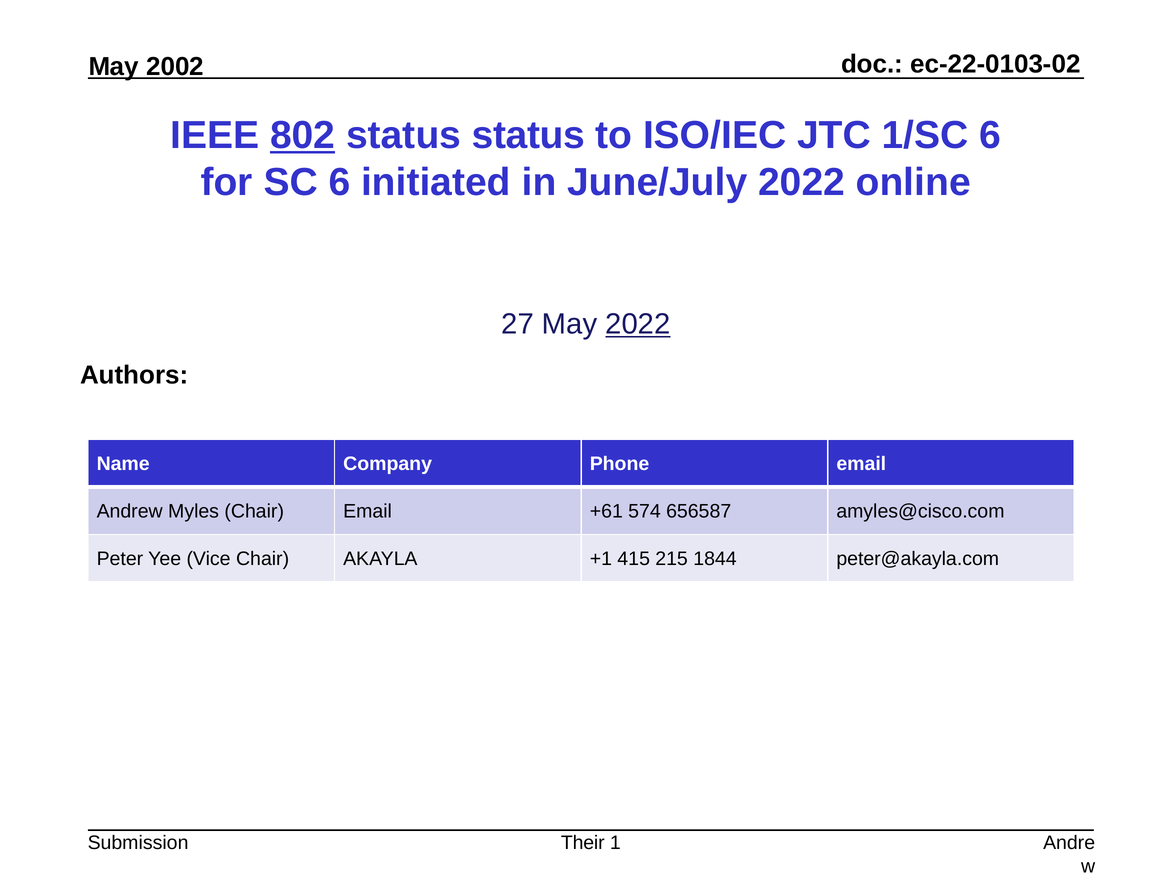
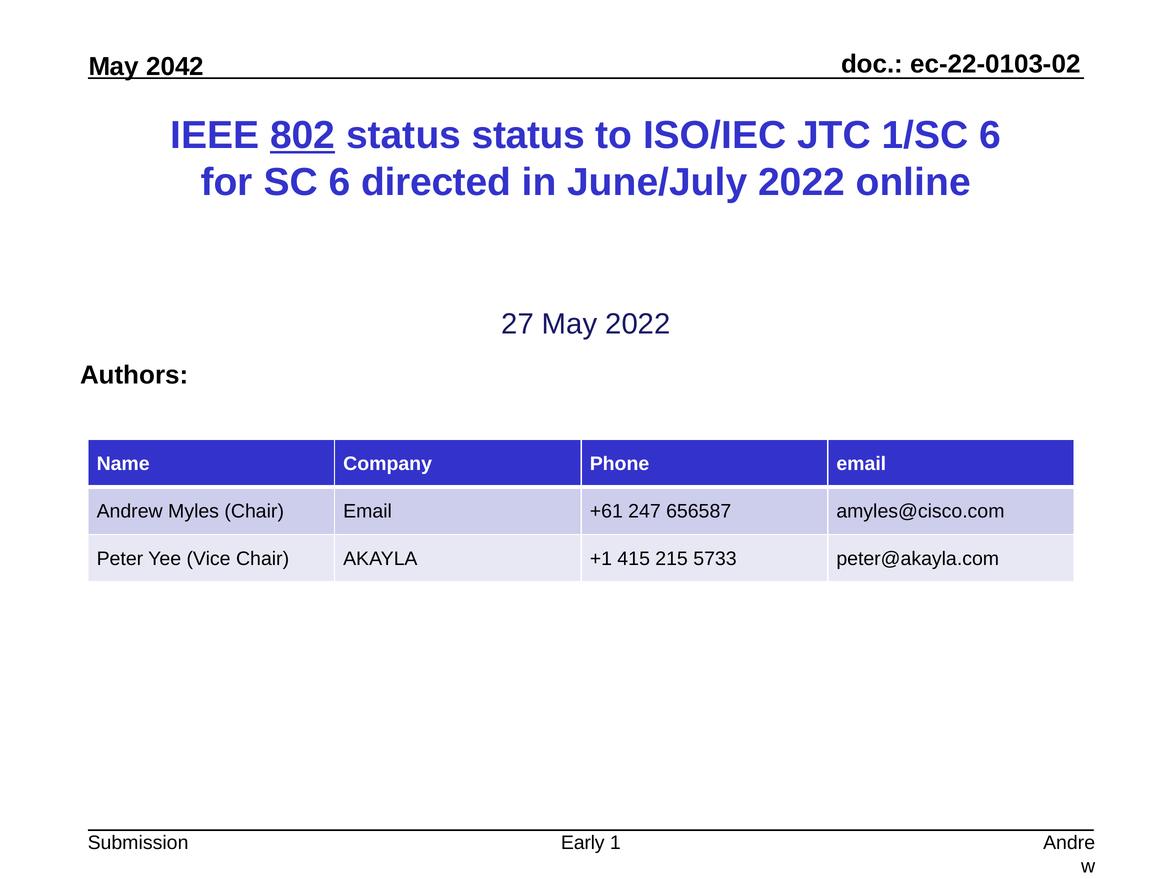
2002: 2002 -> 2042 (175, 67)
initiated: initiated -> directed (436, 182)
2022 underline: present -> none (638, 324)
574: 574 -> 247 (645, 511)
1844: 1844 -> 5733 (715, 559)
Their: Their -> Early (583, 843)
